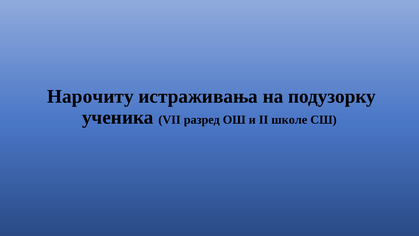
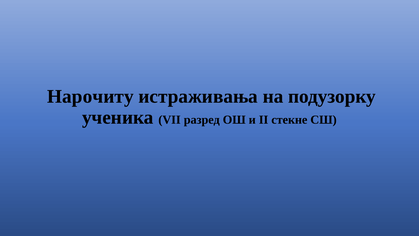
школе: школе -> стекне (289, 120)
